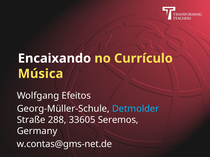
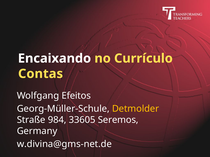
Música: Música -> Contas (41, 74)
Detmolder colour: light blue -> yellow (136, 109)
288: 288 -> 984 (57, 120)
w.contas@gms-net.de: w.contas@gms-net.de -> w.divina@gms-net.de (64, 144)
